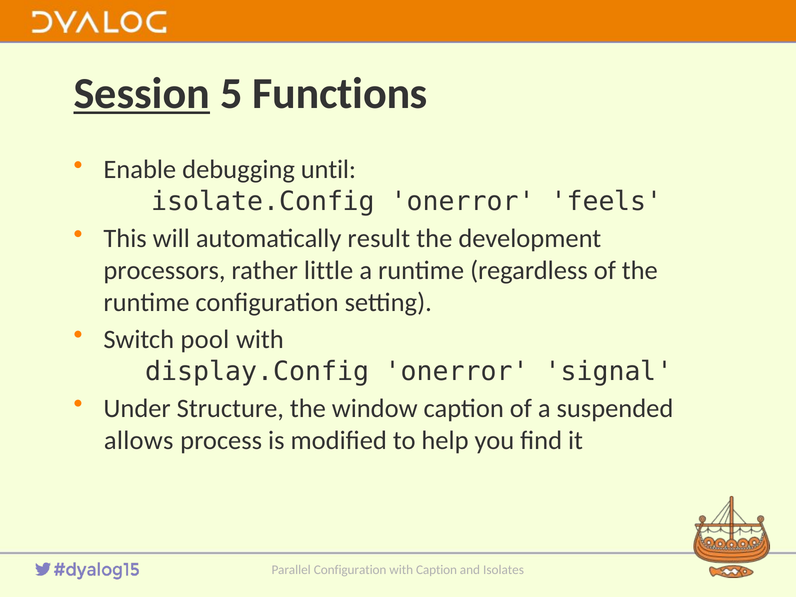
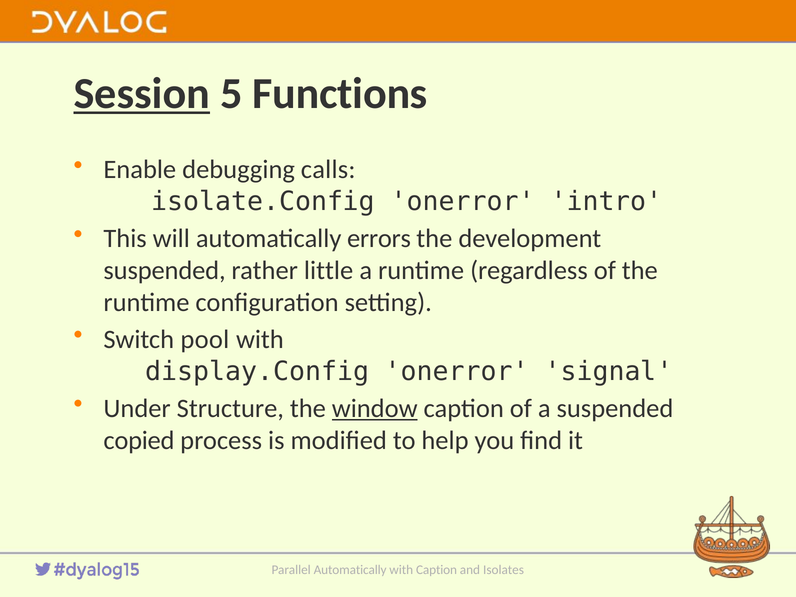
until: until -> calls (328, 170)
feels: feels -> intro (607, 202)
result: result -> errors (379, 239)
processors: processors -> suspended (165, 271)
window underline: none -> present (375, 408)
allows: allows -> copied (139, 440)
Parallel Configuration: Configuration -> Automatically (350, 570)
